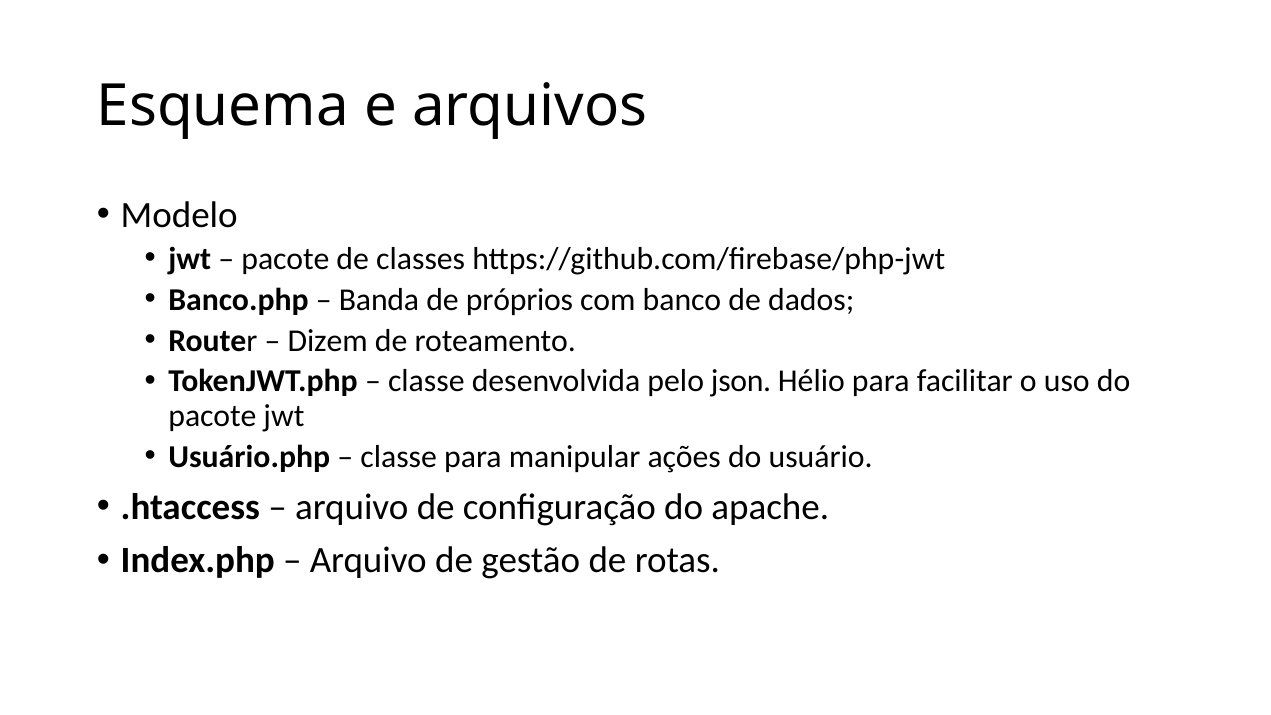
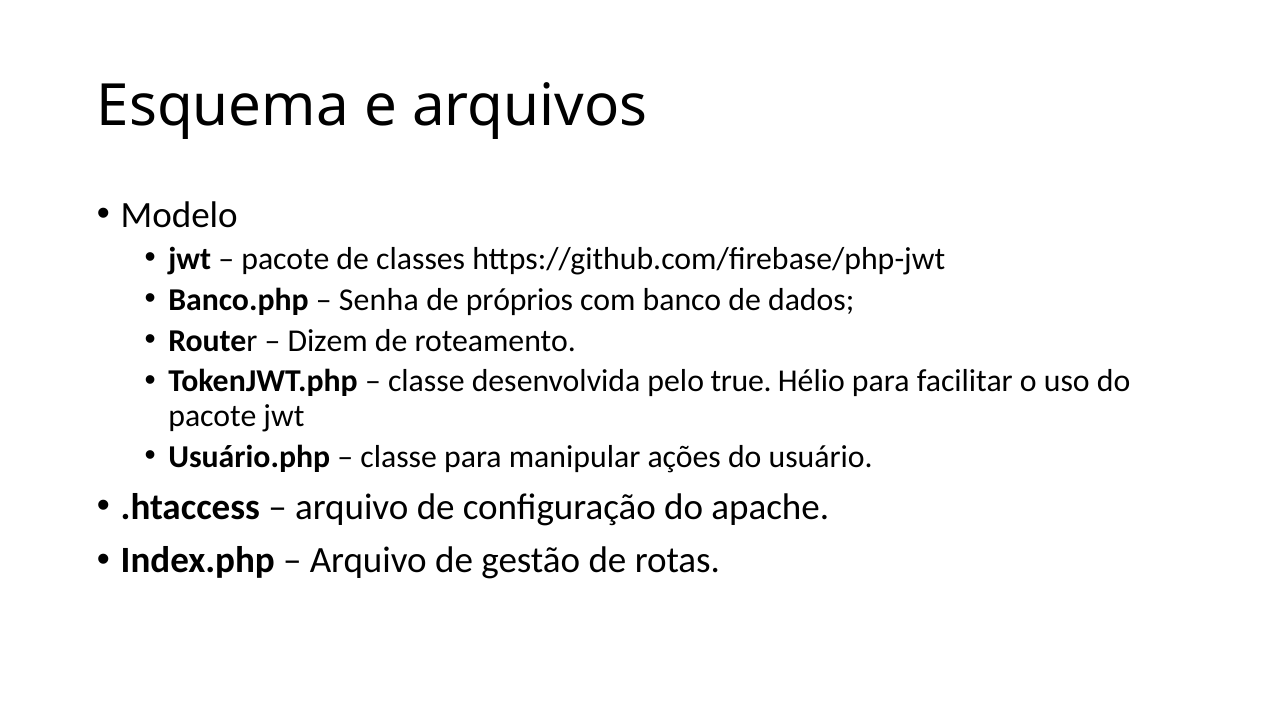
Banda: Banda -> Senha (379, 300)
json: json -> true (741, 381)
